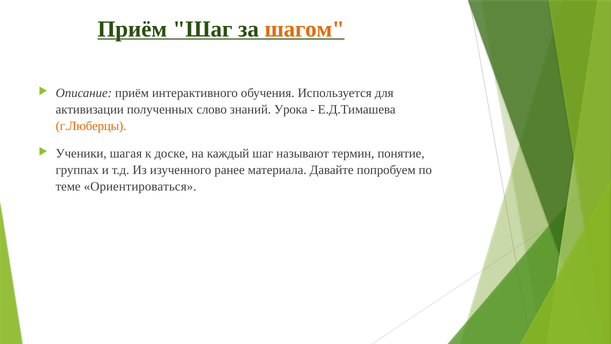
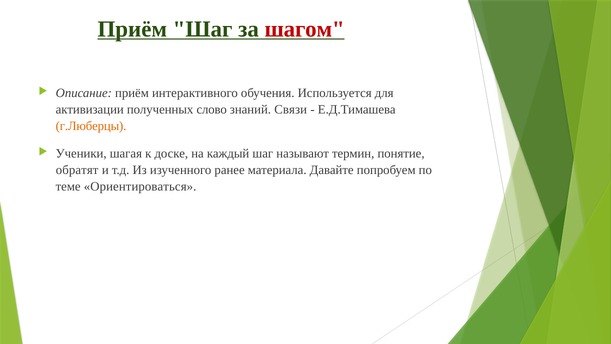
шагом colour: orange -> red (305, 29)
Урока: Урока -> Связи (291, 109)
группах: группах -> обратят (77, 170)
